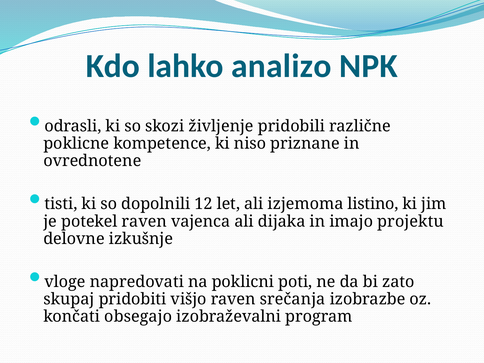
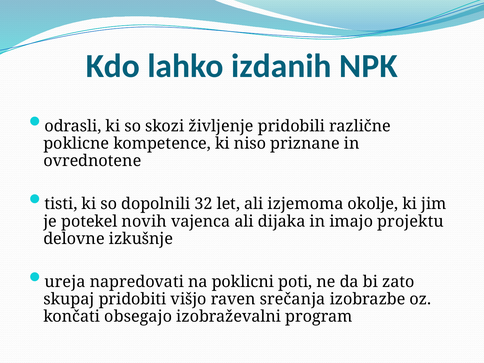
analizo: analizo -> izdanih (281, 66)
12: 12 -> 32 (204, 204)
listino: listino -> okolje (373, 204)
potekel raven: raven -> novih (144, 221)
vloge: vloge -> ureja (65, 282)
